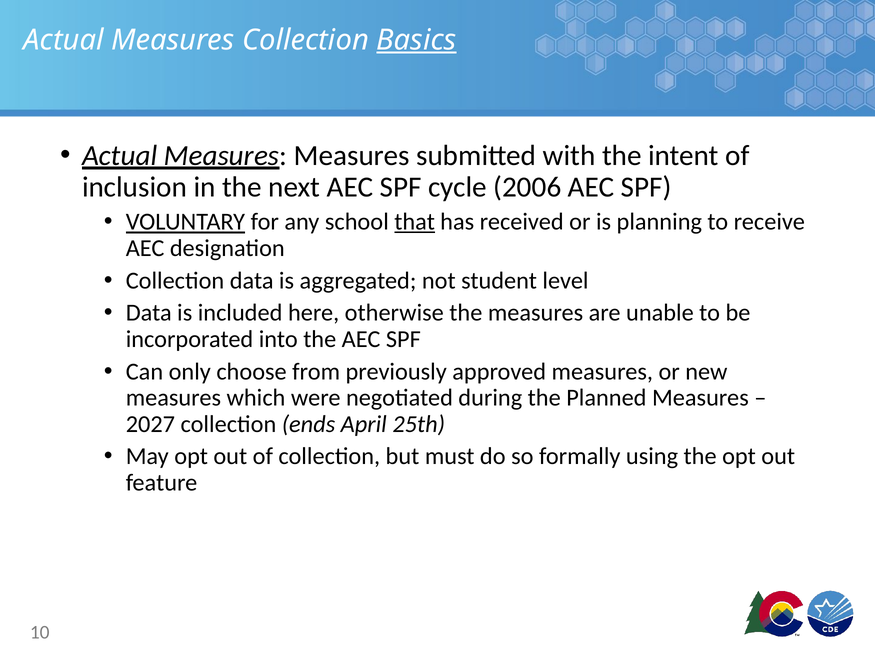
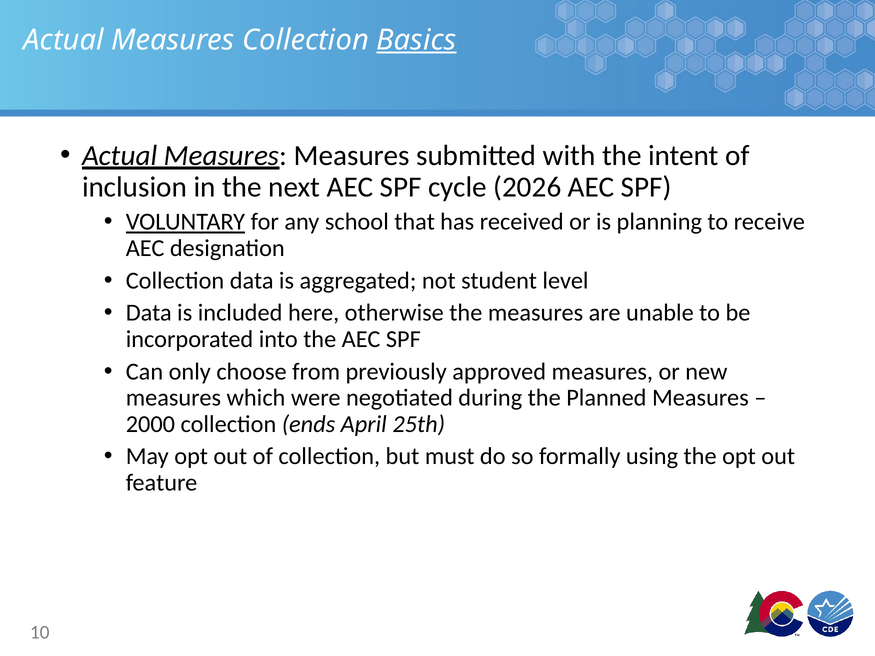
2006: 2006 -> 2026 (527, 187)
that underline: present -> none (415, 222)
2027: 2027 -> 2000 (150, 424)
